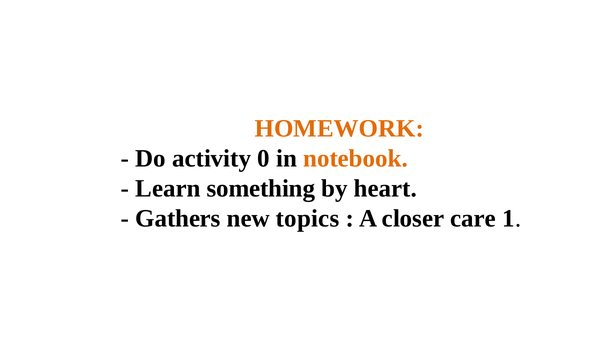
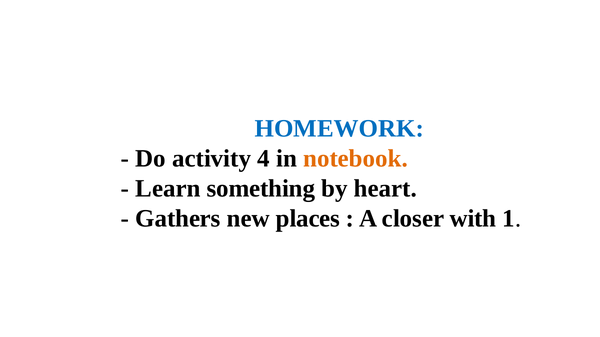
HOMEWORK colour: orange -> blue (339, 129)
0: 0 -> 4 (264, 159)
topics: topics -> places (308, 219)
care: care -> with (473, 219)
